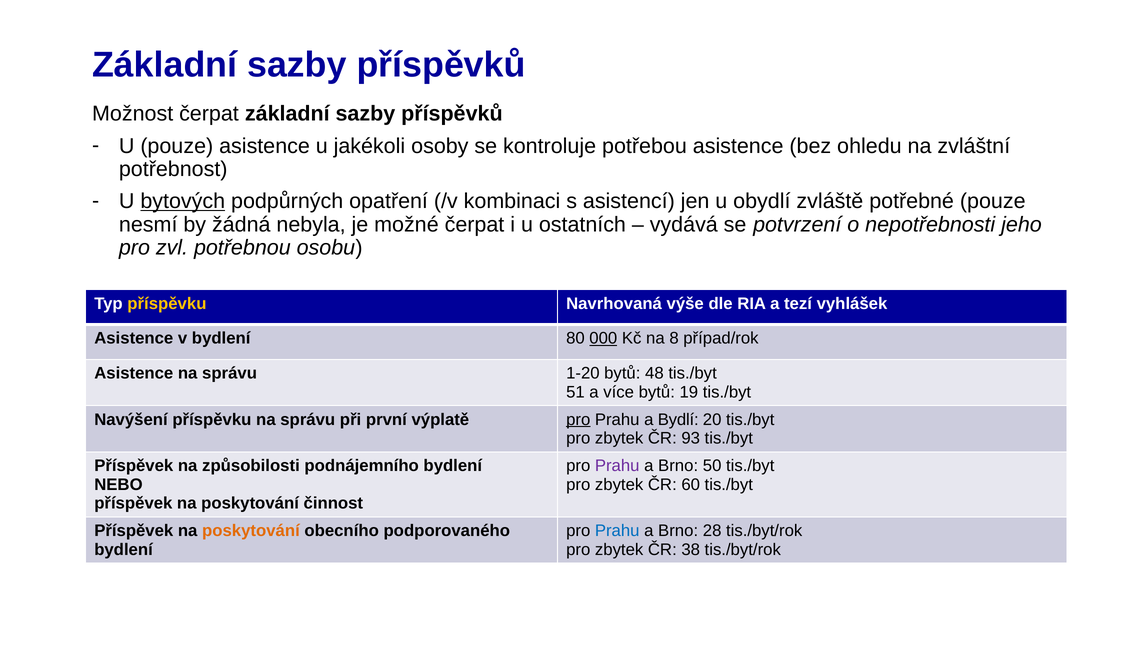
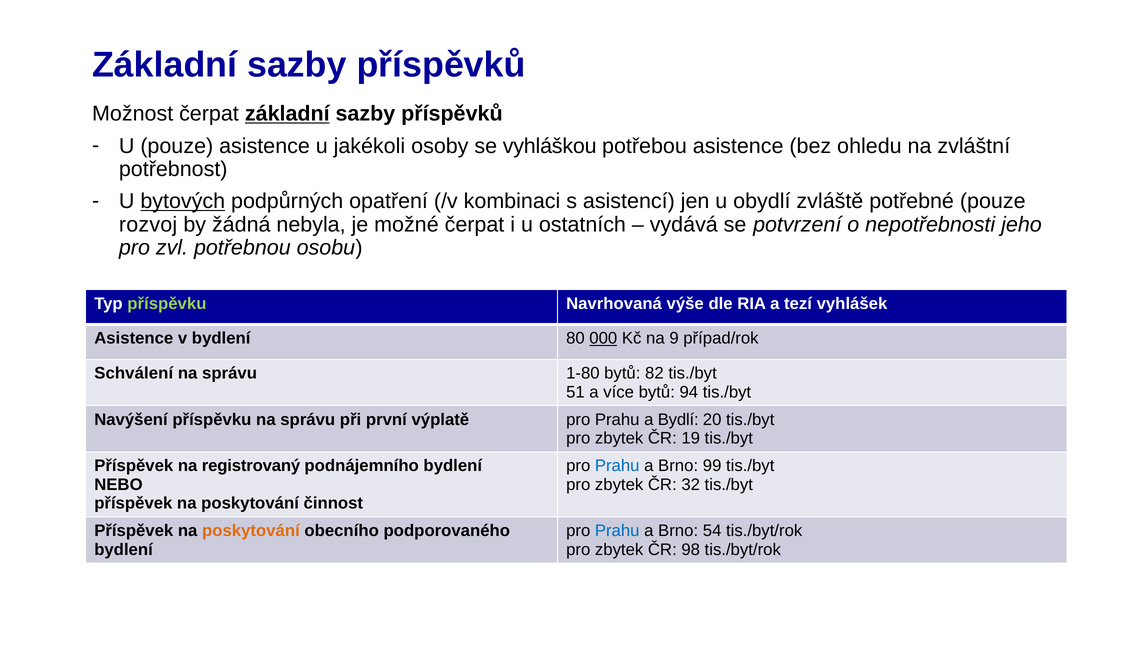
základní underline: none -> present (287, 114)
kontroluje: kontroluje -> vyhláškou (550, 146)
nesmí: nesmí -> rozvoj (148, 224)
příspěvku colour: yellow -> light green (167, 303)
8: 8 -> 9 (674, 338)
Asistence: Asistence -> Schválení (134, 373)
1-20: 1-20 -> 1-80 (583, 373)
48: 48 -> 82 (654, 373)
19: 19 -> 94 (689, 392)
pro underline: present -> none (578, 419)
93: 93 -> 19 (691, 438)
způsobilosti: způsobilosti -> registrovaný (251, 465)
Prahu colour: purple -> blue (617, 465)
50: 50 -> 99 (712, 465)
60: 60 -> 32 (691, 484)
28: 28 -> 54 (712, 530)
38: 38 -> 98 (691, 549)
